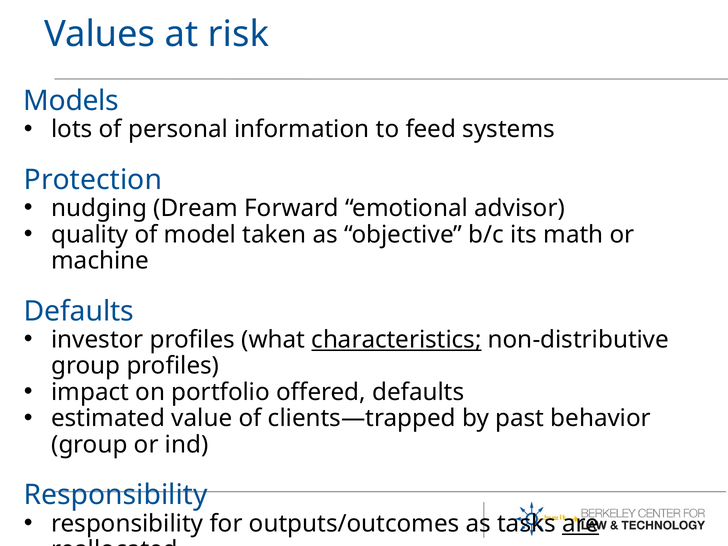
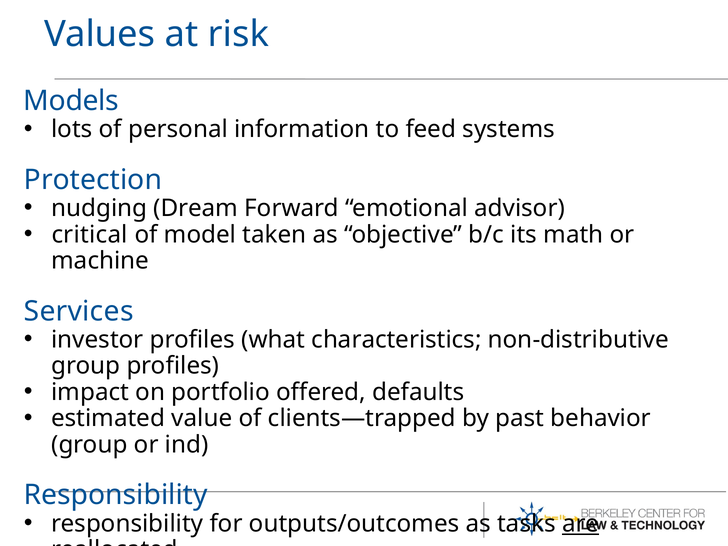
quality: quality -> critical (90, 234)
Defaults: Defaults -> Services (79, 311)
characteristics underline: present -> none (396, 340)
